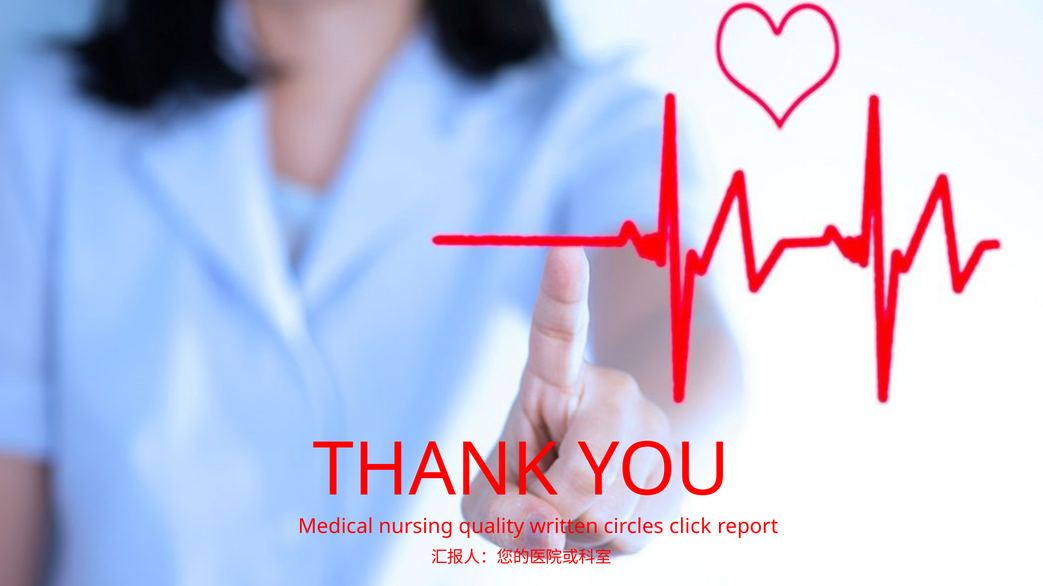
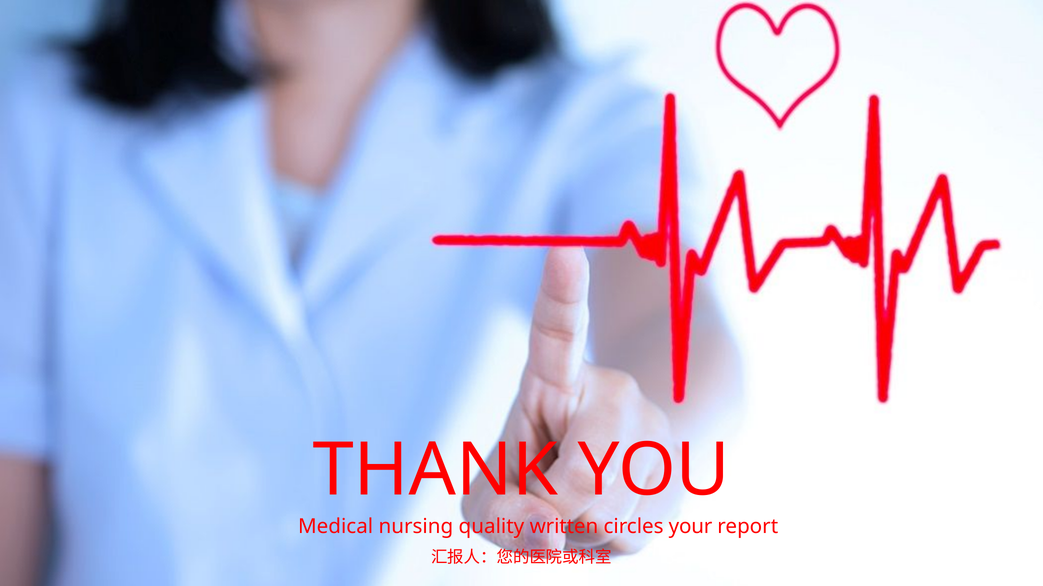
click: click -> your (691, 527)
